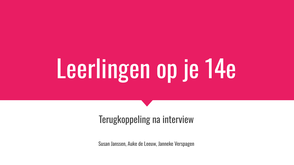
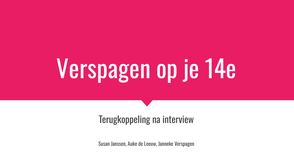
Leerlingen: Leerlingen -> Verspagen (103, 70)
